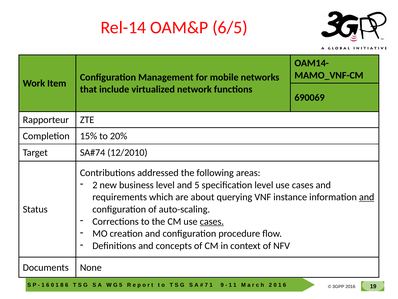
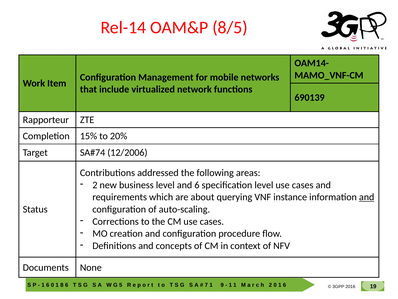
6/5: 6/5 -> 8/5 (230, 27)
690069: 690069 -> 690139 (310, 97)
12/2010: 12/2010 -> 12/2006 (127, 152)
and 5: 5 -> 6 (197, 185)
cases underline: present -> none (212, 221)
